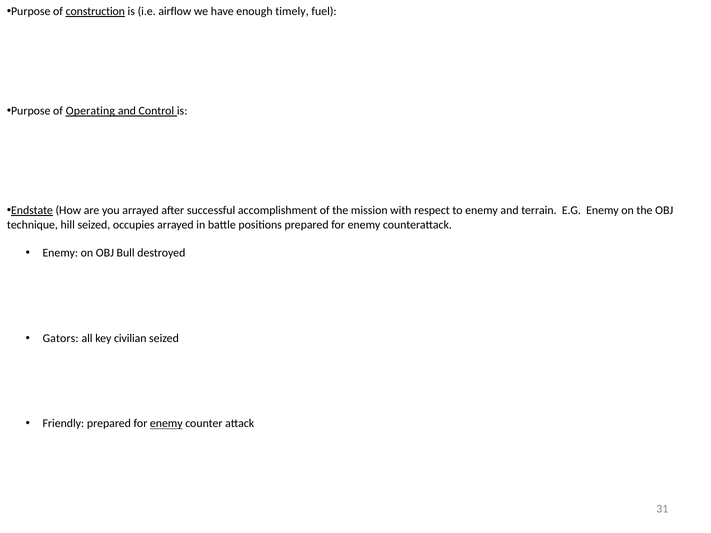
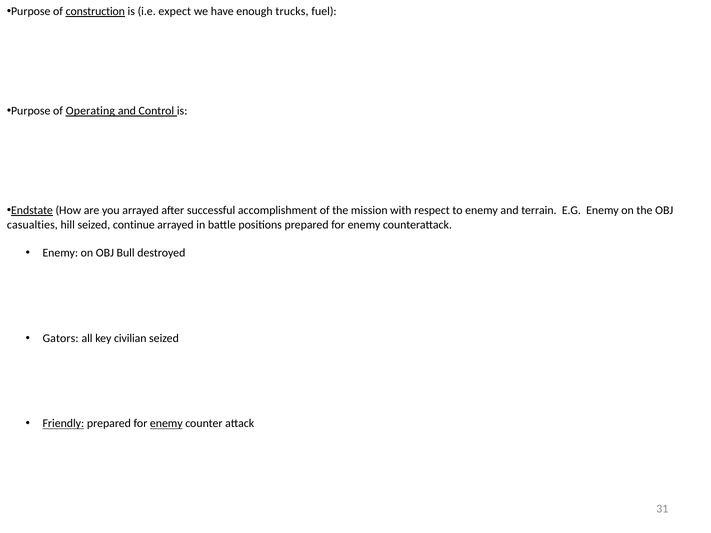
airflow: airflow -> expect (175, 11)
timely: timely -> trucks (292, 11)
technique: technique -> casualties (32, 225)
occupies: occupies -> continue (134, 225)
Friendly underline: none -> present (63, 424)
